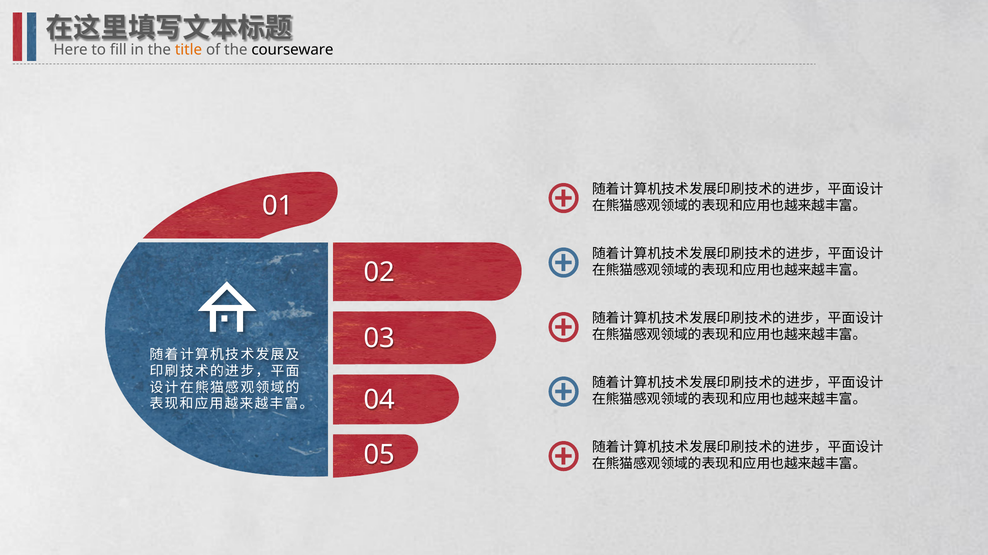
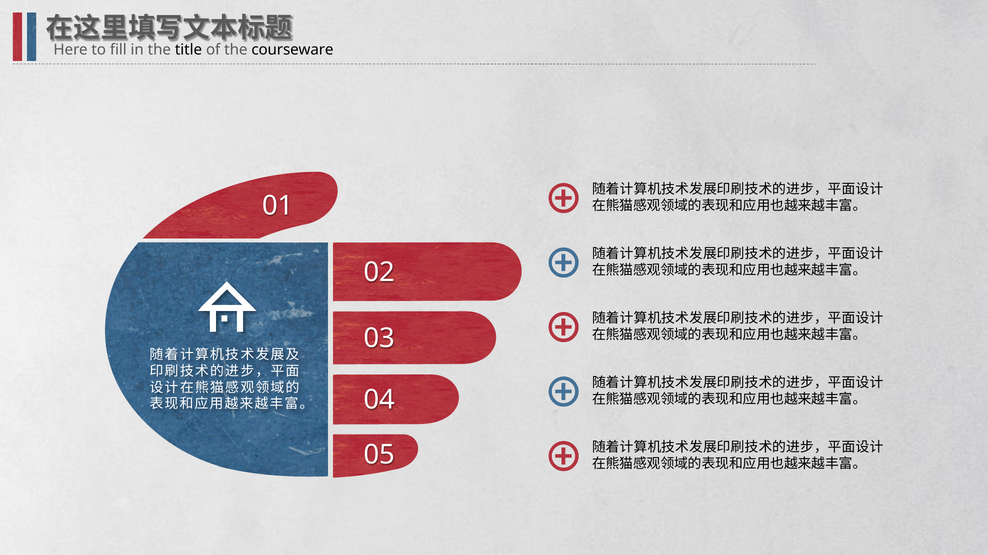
title colour: orange -> black (189, 50)
